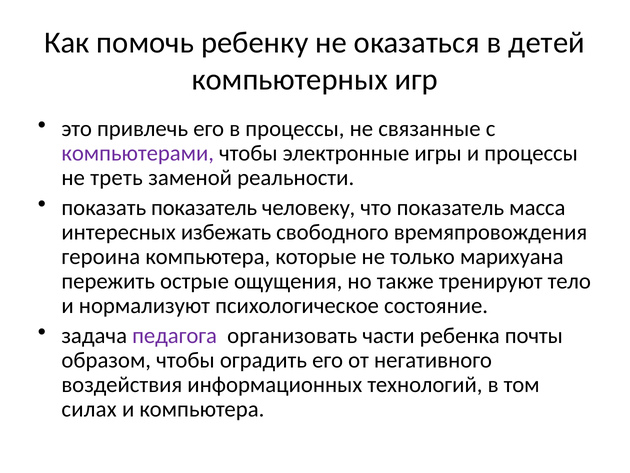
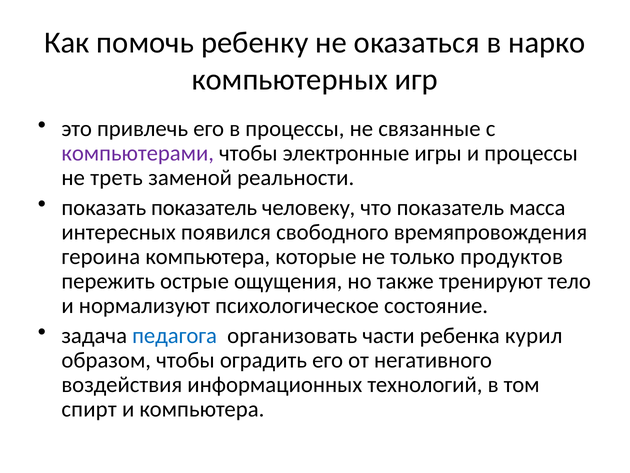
детей: детей -> нарко (547, 43)
избежать: избежать -> появился (226, 232)
марихуана: марихуана -> продуктов (512, 256)
педагога colour: purple -> blue (175, 335)
почты: почты -> курил (534, 335)
силах: силах -> спирт (89, 409)
